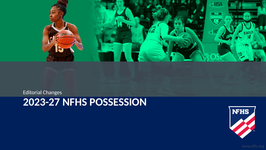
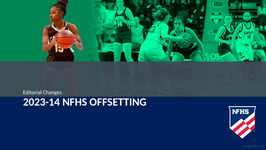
2023-27: 2023-27 -> 2023-14 (42, 102)
POSSESSION: POSSESSION -> OFFSETTING (118, 102)
